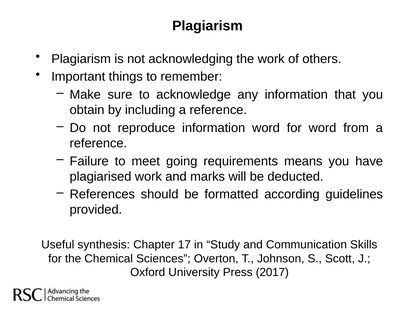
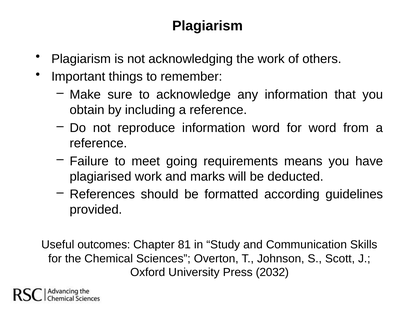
synthesis: synthesis -> outcomes (104, 245)
17: 17 -> 81 (184, 245)
2017: 2017 -> 2032 (272, 273)
